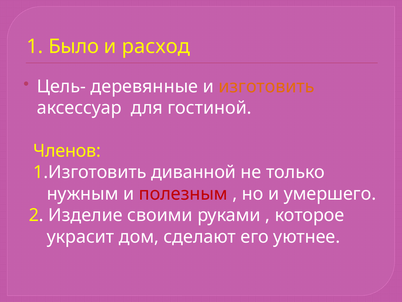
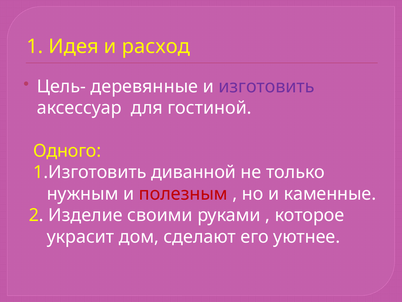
Было: Было -> Идея (74, 46)
изготовить colour: orange -> purple (267, 86)
Членов: Членов -> Одного (67, 151)
умершего: умершего -> каменные (330, 194)
